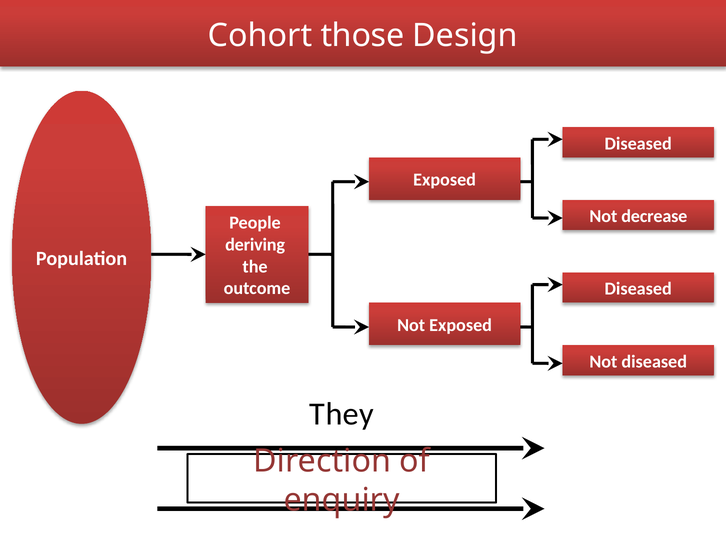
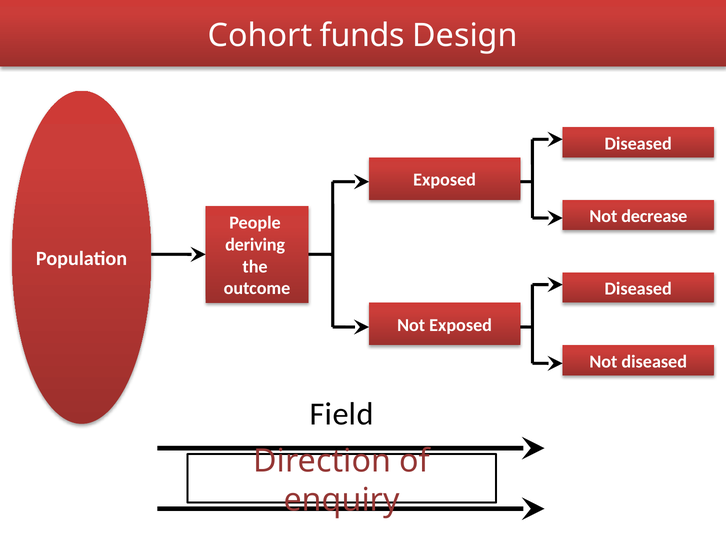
those: those -> funds (362, 35)
They: They -> Field (342, 414)
